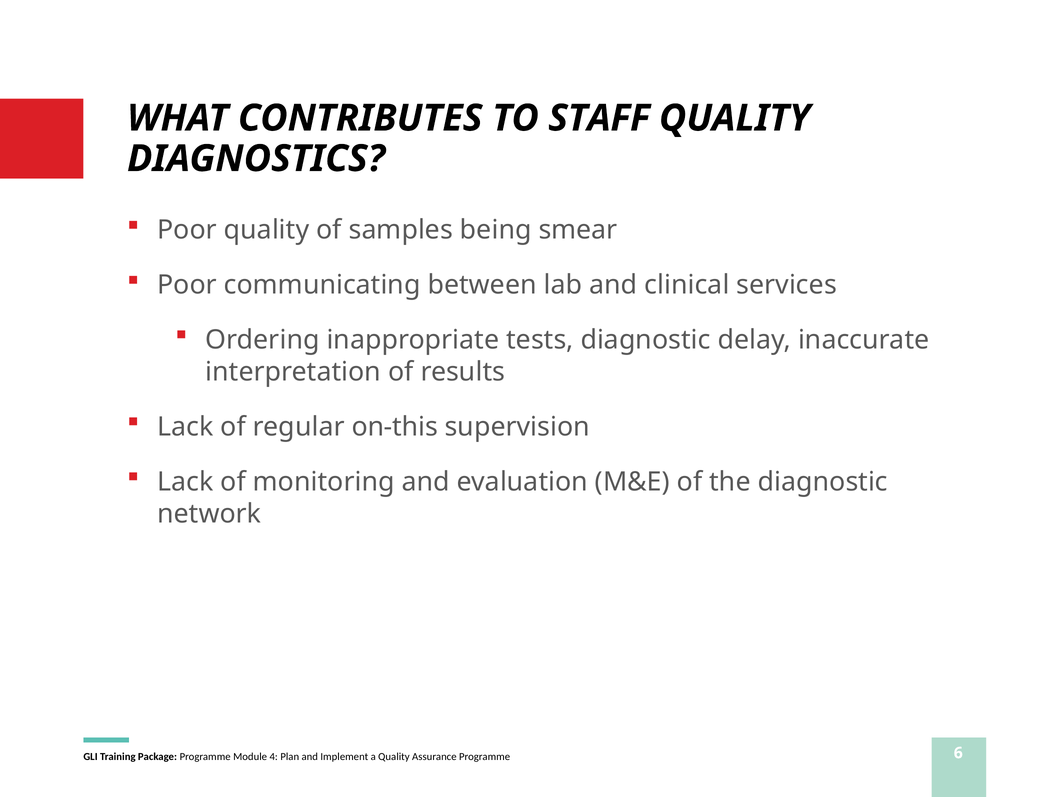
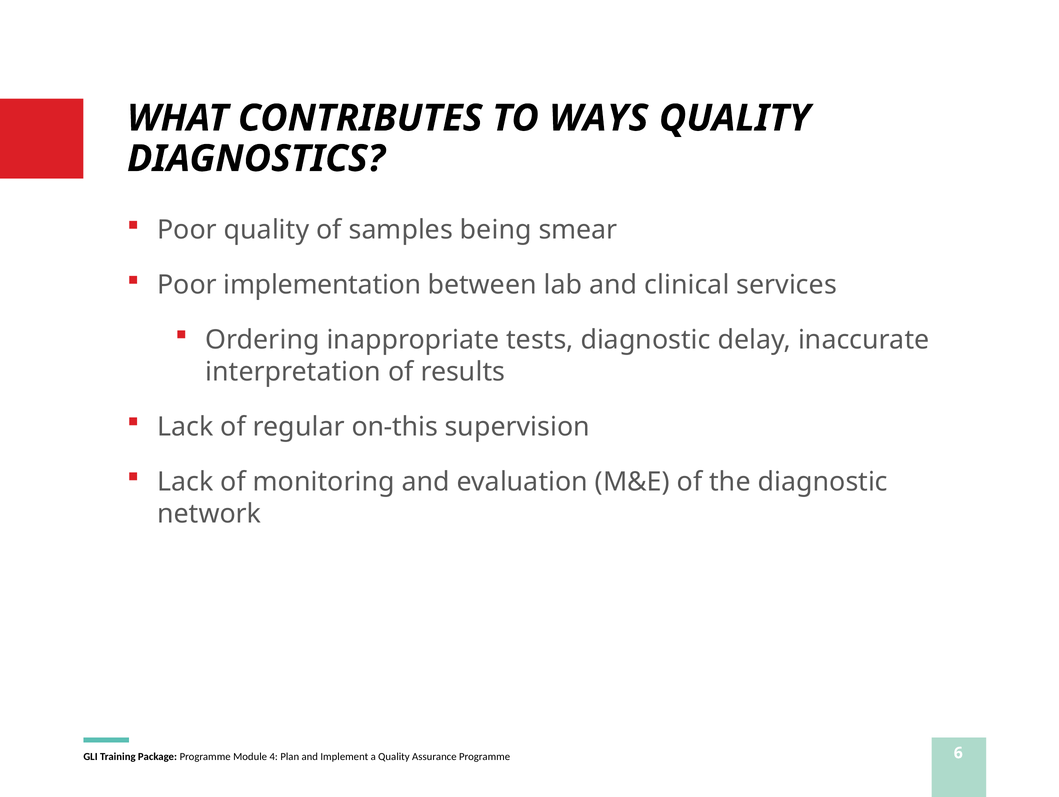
STAFF: STAFF -> WAYS (599, 118)
communicating: communicating -> implementation (322, 285)
